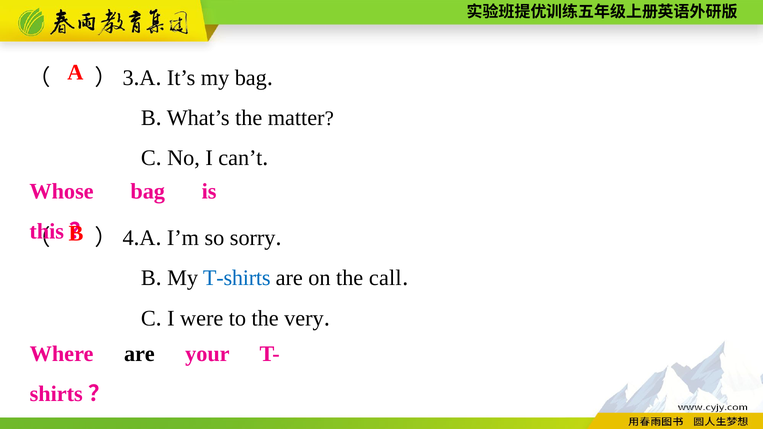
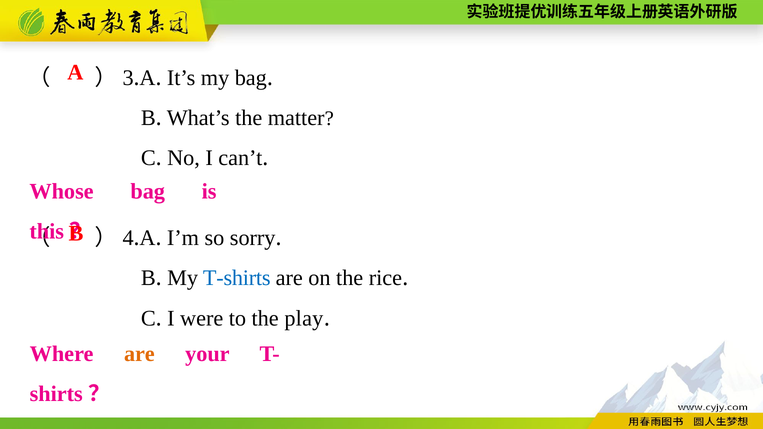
call: call -> rice (385, 278)
very: very -> play (304, 318)
are colour: black -> orange (139, 354)
